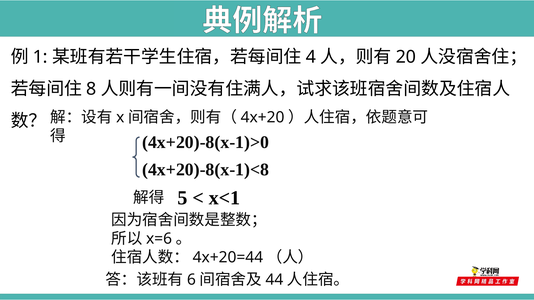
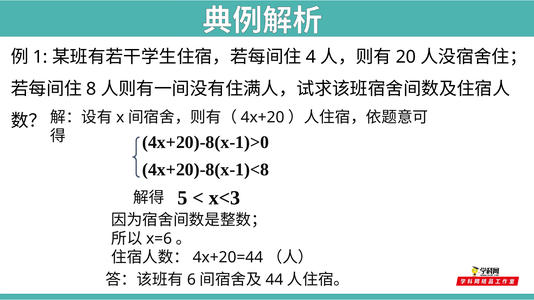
x<1: x<1 -> x<3 (225, 198)
